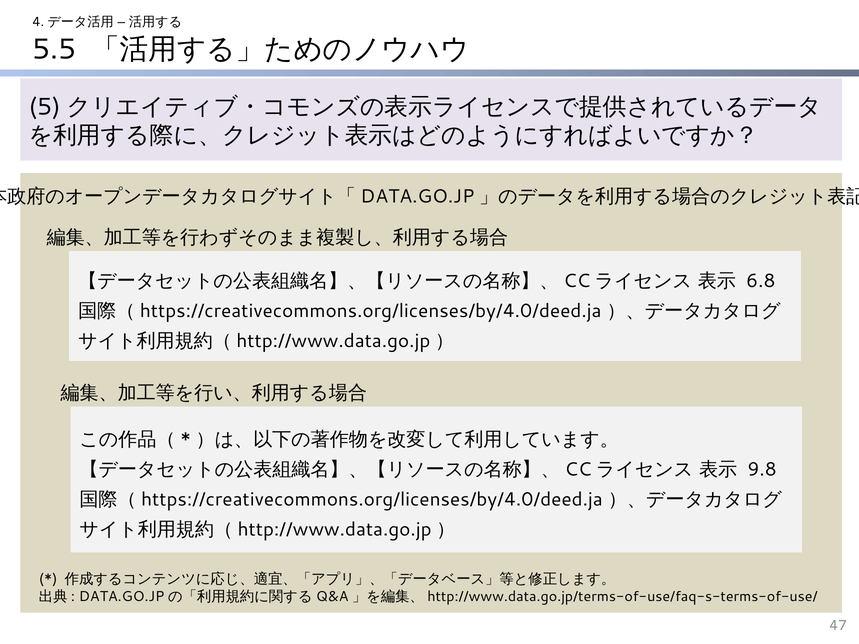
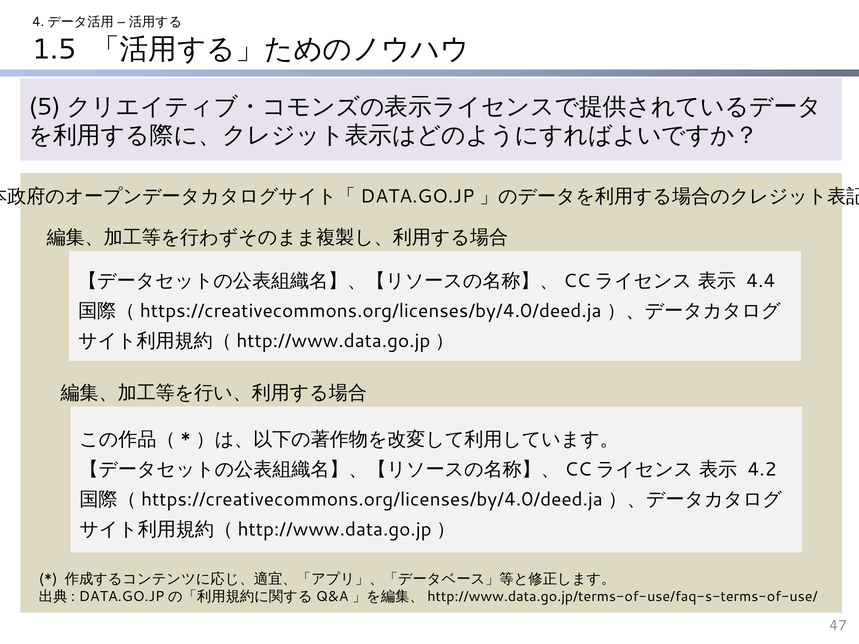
5.5: 5.5 -> 1.5 (54, 49)
6.8: 6.8 -> 4.4 (761, 281)
9.8: 9.8 -> 4.2 (762, 470)
